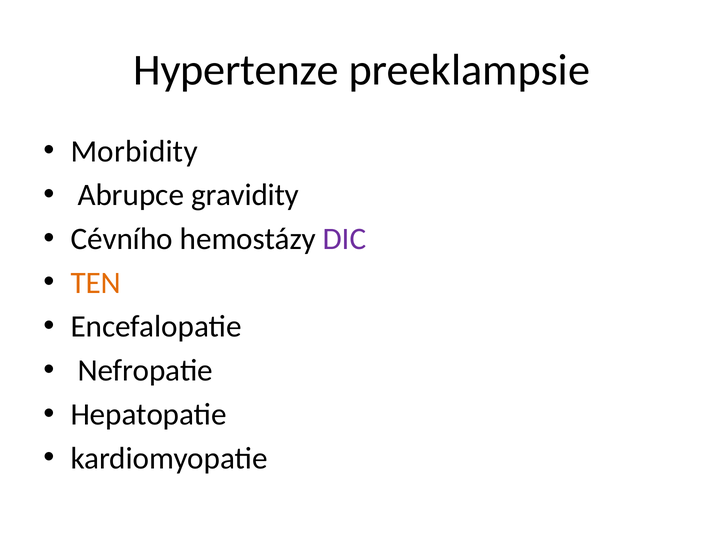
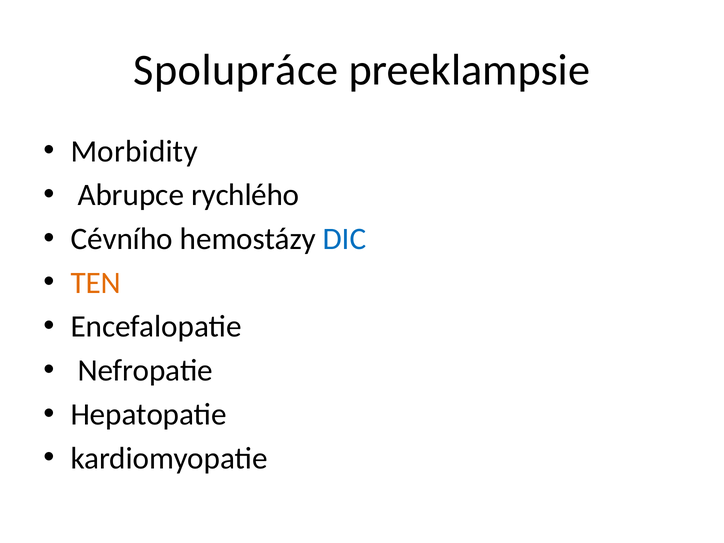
Hypertenze: Hypertenze -> Spolupráce (236, 70)
gravidity: gravidity -> rychlého (245, 195)
DIC colour: purple -> blue (345, 239)
